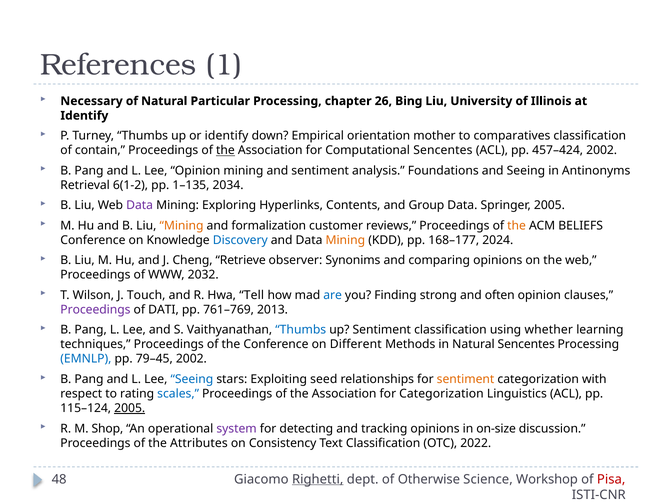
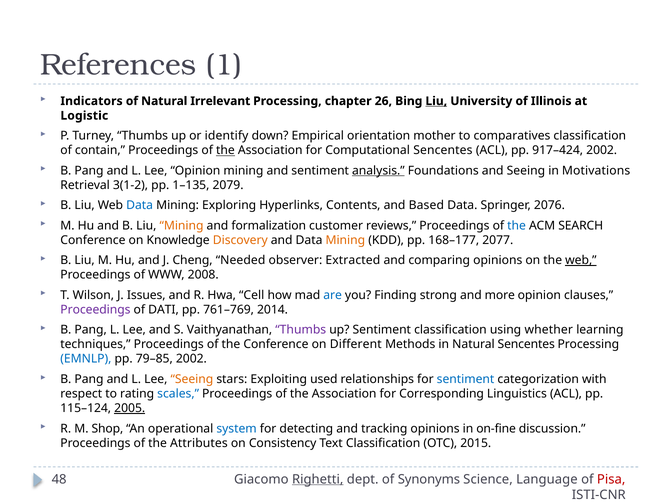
Necessary: Necessary -> Indicators (92, 101)
Particular: Particular -> Irrelevant (220, 101)
Liu underline: none -> present (436, 101)
Identify: Identify -> Logistic (84, 116)
457–424: 457–424 -> 917–424 (558, 150)
analysis underline: none -> present (378, 171)
Antinonyms: Antinonyms -> Motivations (596, 171)
6(1-2: 6(1-2 -> 3(1-2 (131, 185)
2034: 2034 -> 2079 (228, 185)
Data colour: purple -> blue (140, 205)
Group: Group -> Based (426, 205)
Springer 2005: 2005 -> 2076 (549, 205)
the colour: orange -> blue (517, 226)
BELIEFS: BELIEFS -> SEARCH (581, 226)
Discovery colour: blue -> orange (240, 240)
2024: 2024 -> 2077 (498, 240)
Retrieve: Retrieve -> Needed (241, 260)
Synonims: Synonims -> Extracted (353, 260)
web underline: none -> present (581, 260)
2032: 2032 -> 2008 (203, 275)
Touch: Touch -> Issues (146, 295)
Tell: Tell -> Cell (252, 295)
often: often -> more (500, 295)
2013: 2013 -> 2014 (273, 310)
Thumbs colour: blue -> purple (301, 330)
79–45: 79–45 -> 79–85 (154, 359)
Seeing colour: blue -> orange (192, 379)
seed: seed -> used (324, 379)
sentiment colour: orange -> blue (466, 379)
for Categorization: Categorization -> Corresponding (442, 394)
system colour: purple -> blue (237, 429)
on-size: on-size -> on-fine (496, 429)
2022: 2022 -> 2015 (476, 443)
Otherwise: Otherwise -> Synonyms (429, 479)
Workshop: Workshop -> Language (547, 479)
